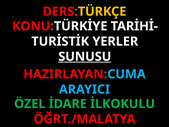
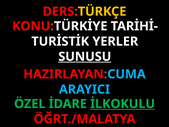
İLKOKULU underline: none -> present (123, 104)
